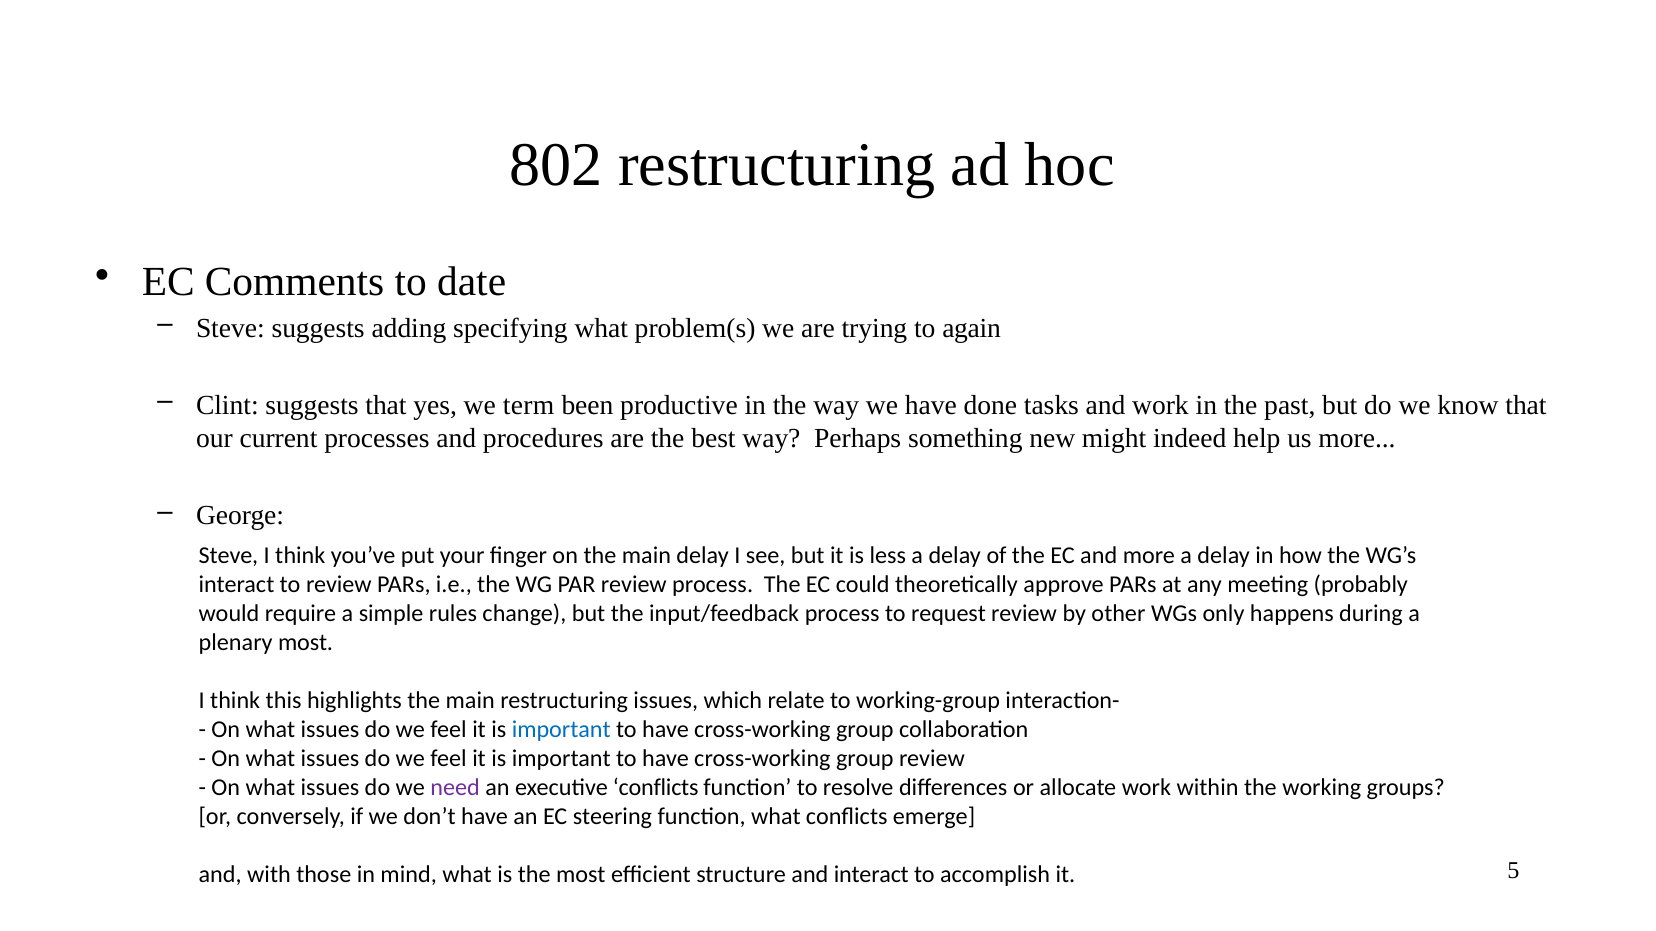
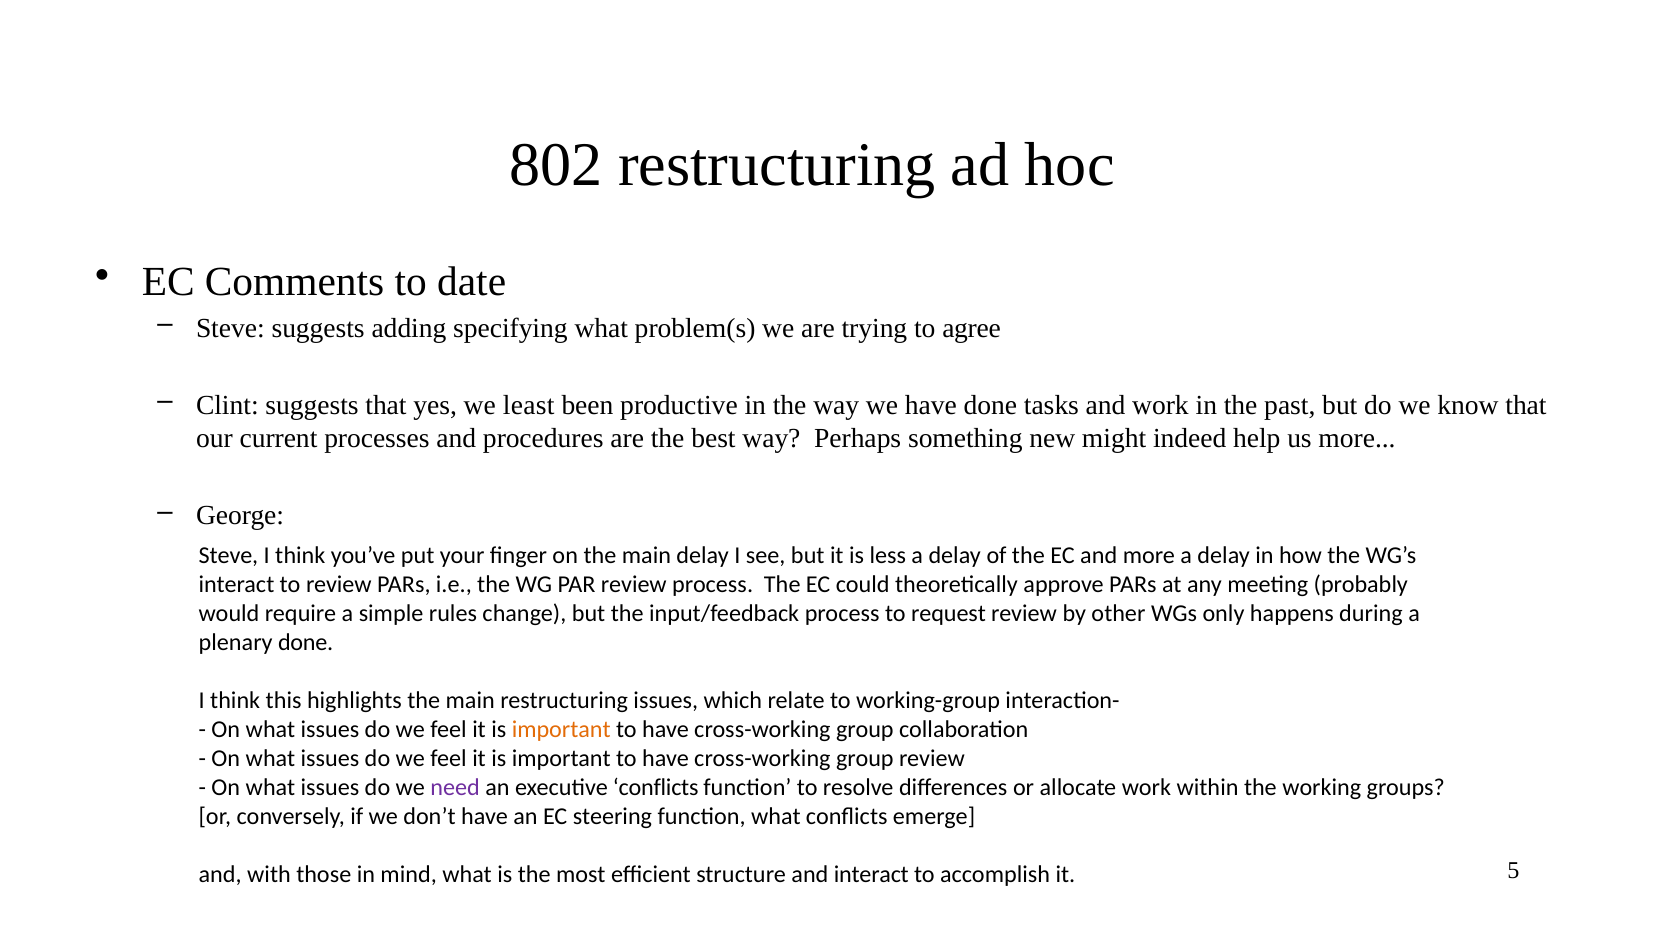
again: again -> agree (972, 328)
term: term -> least (529, 406)
plenary most: most -> done (306, 643)
important colour: blue -> orange (561, 730)
